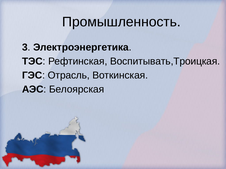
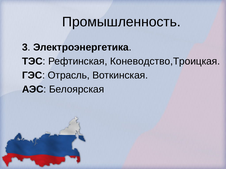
Воспитывать,Троицкая: Воспитывать,Троицкая -> Коневодство,Троицкая (165, 61)
